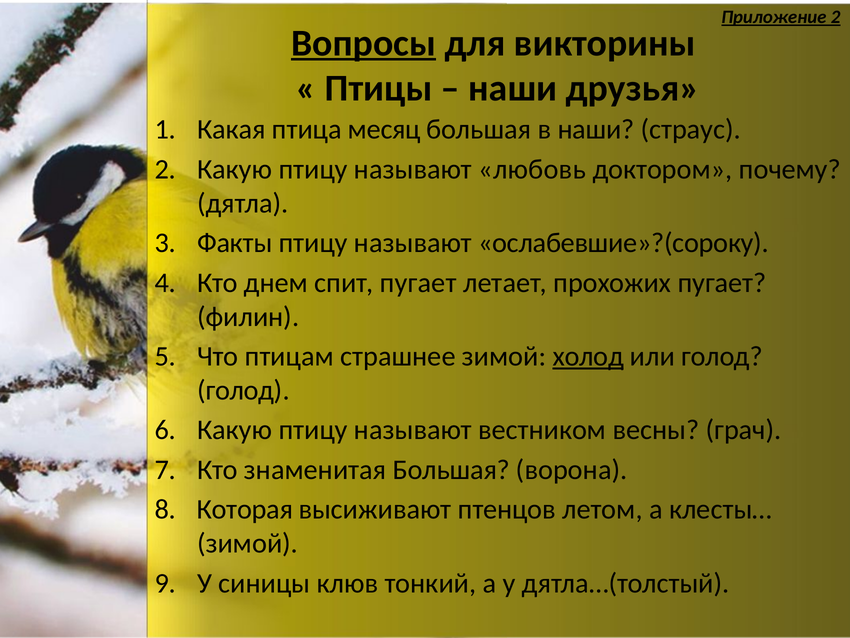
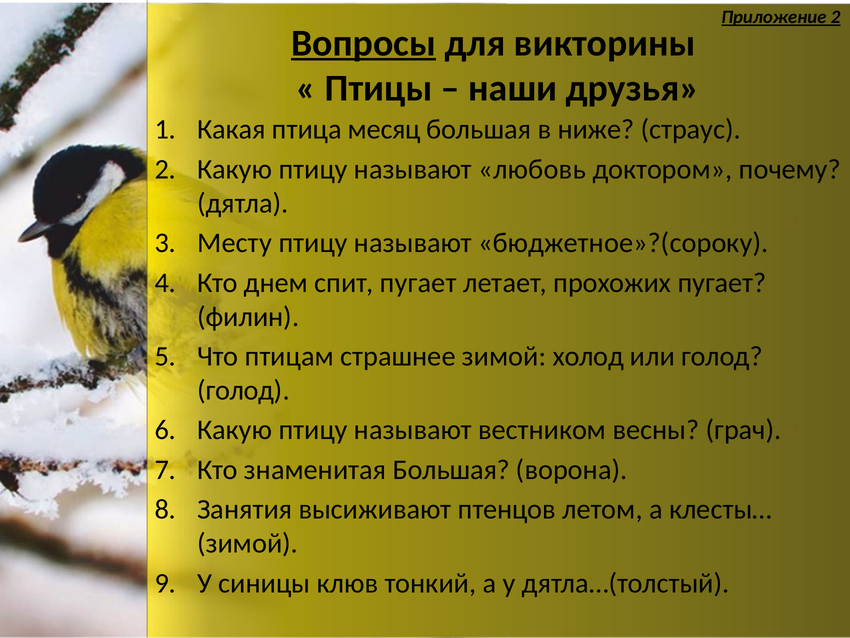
в наши: наши -> ниже (596, 129)
Факты: Факты -> Месту (235, 243)
ослабевшие»?(сороку: ослабевшие»?(сороку -> бюджетное»?(сороку (623, 243)
холод underline: present -> none (588, 356)
Которая: Которая -> Занятия (245, 509)
